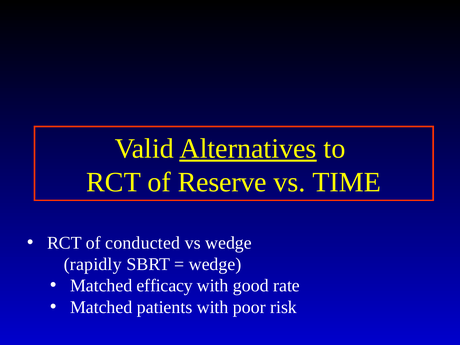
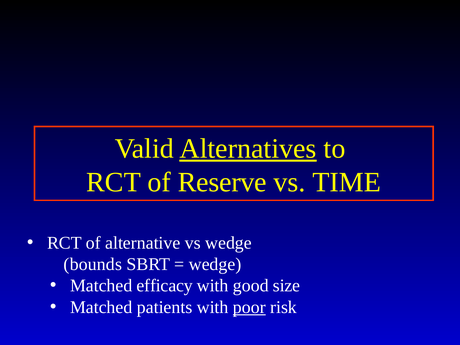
conducted: conducted -> alternative (143, 243)
rapidly: rapidly -> bounds (93, 264)
rate: rate -> size (287, 286)
poor underline: none -> present (249, 307)
